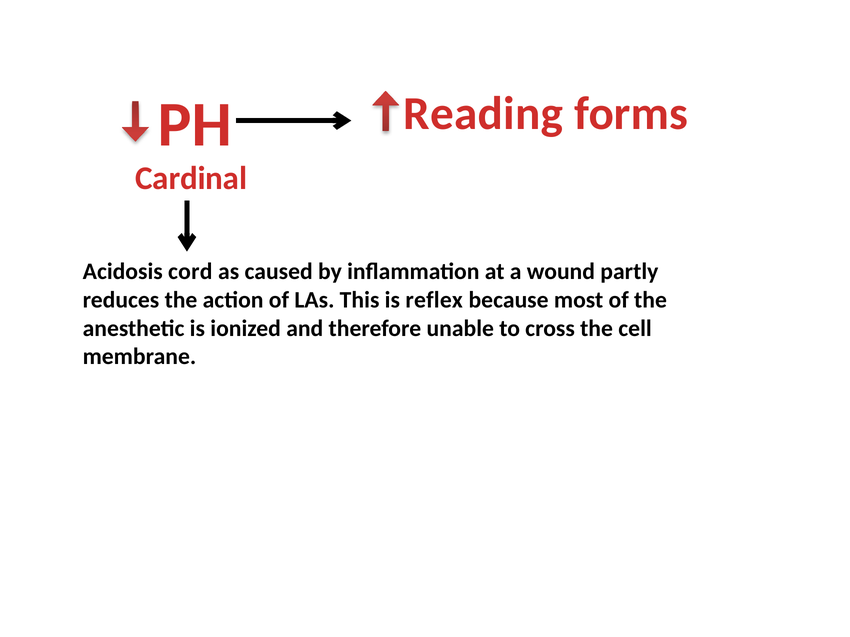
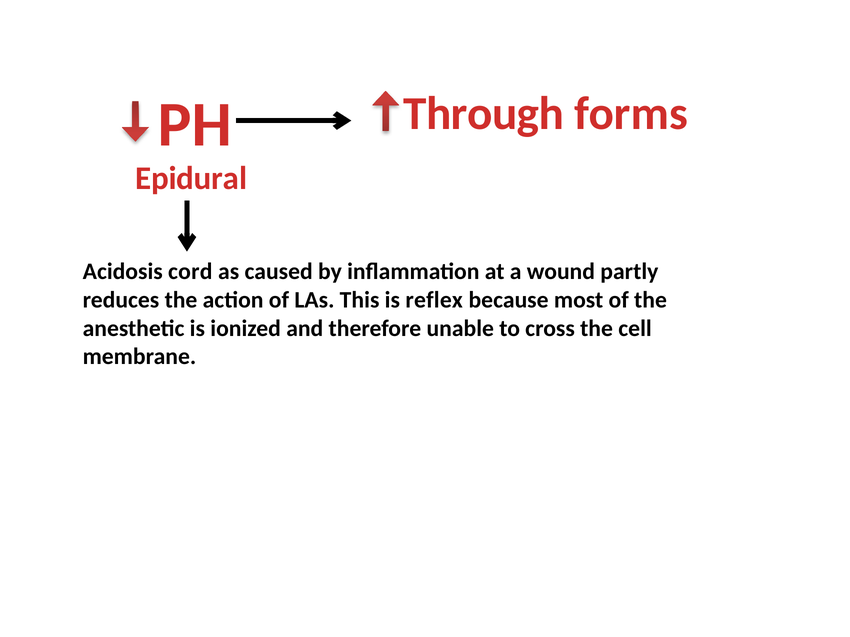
Reading: Reading -> Through (484, 114)
Cardinal: Cardinal -> Epidural (191, 179)
